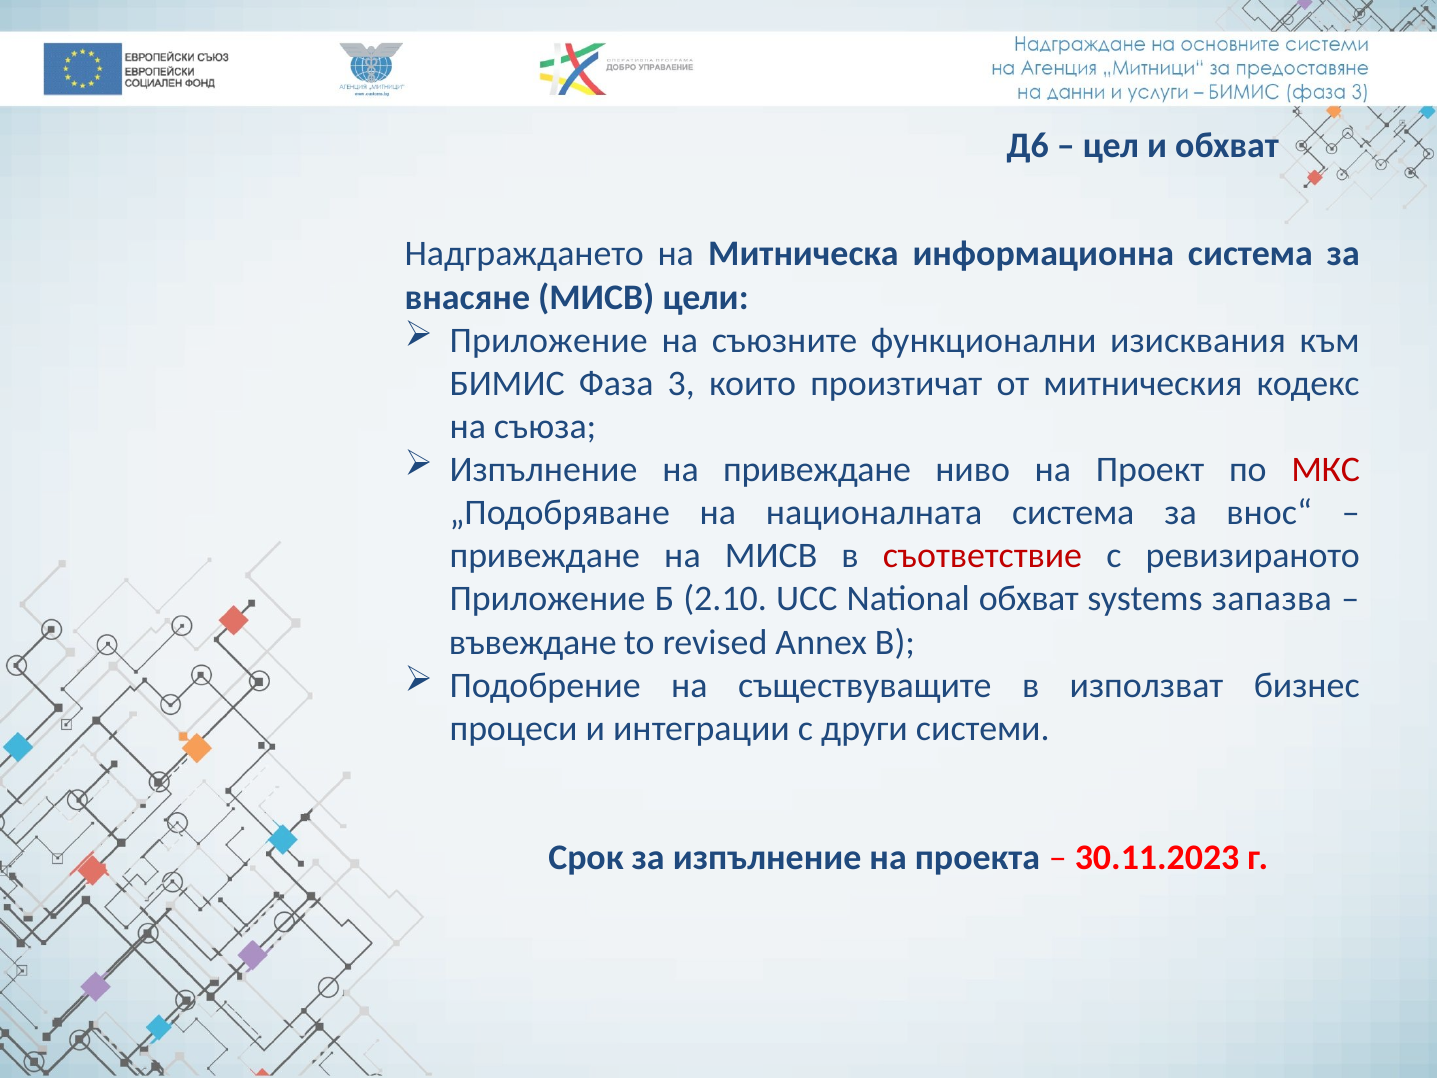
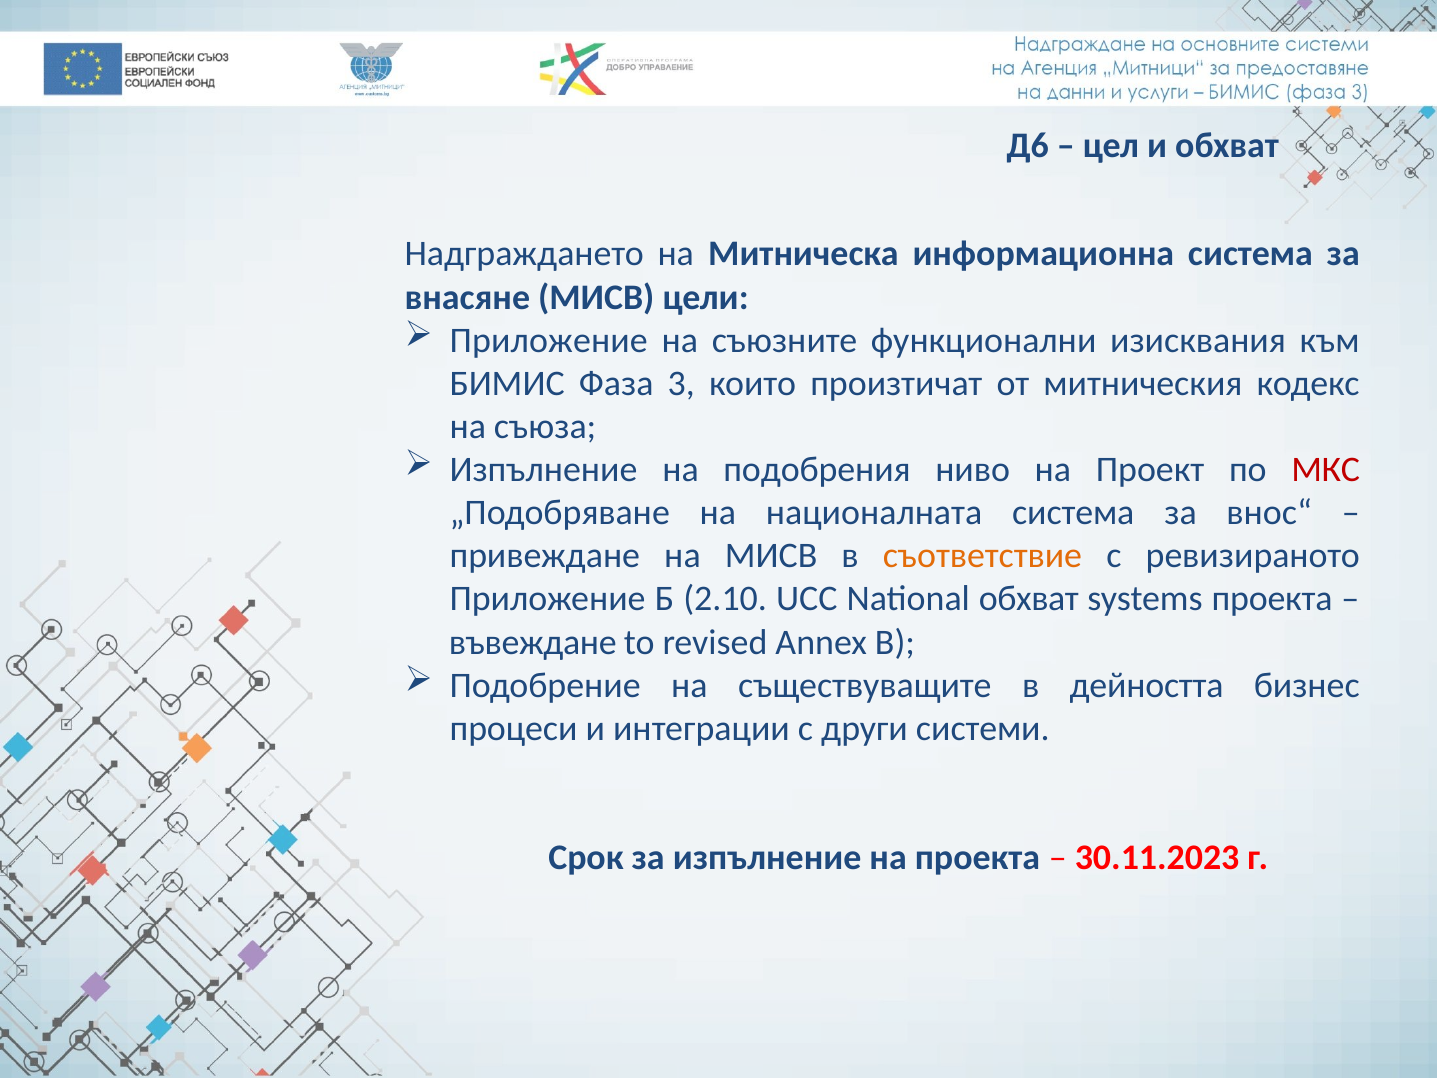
на привеждане: привеждане -> подобрения (817, 470)
съответствие colour: red -> orange (982, 556)
systems запазва: запазва -> проекта (1272, 599)
използват: използват -> дейността (1147, 685)
